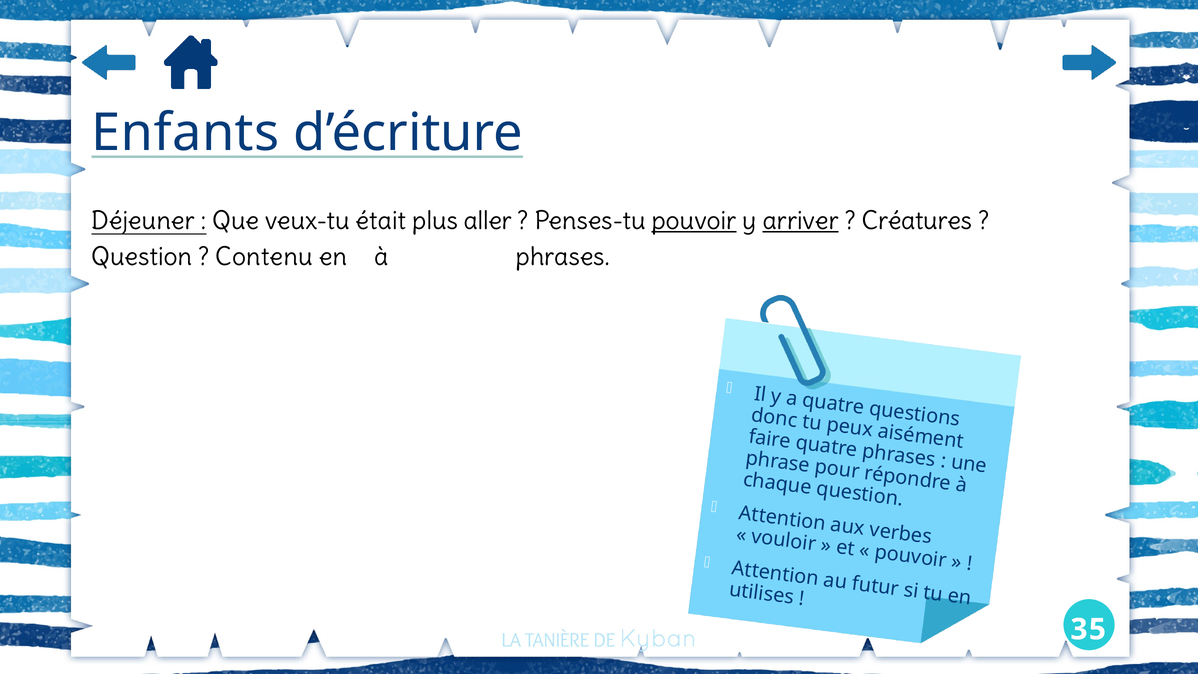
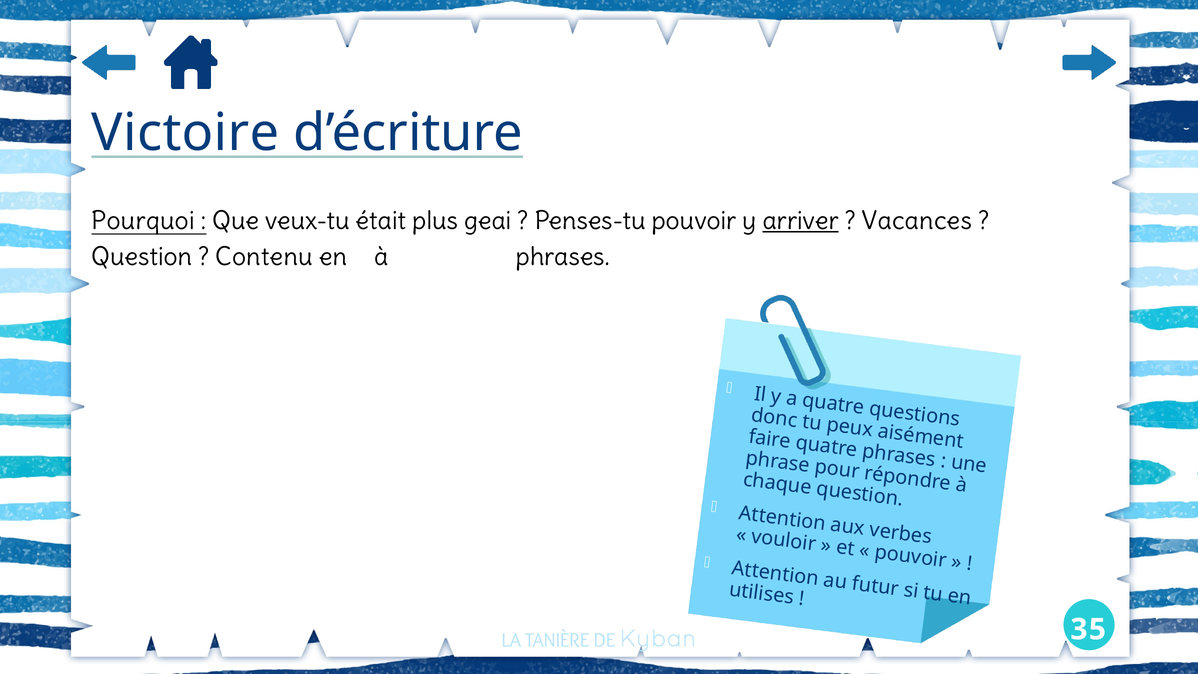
Enfants: Enfants -> Victoire (185, 133)
Déjeuner: Déjeuner -> Pourquoi (143, 221)
aller: aller -> geai (488, 221)
pouvoir underline: present -> none (694, 221)
Créatures: Créatures -> Vacances (917, 221)
